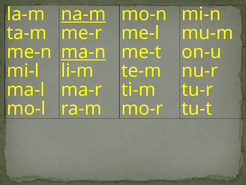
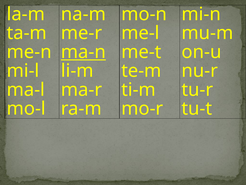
na-m underline: present -> none (83, 14)
